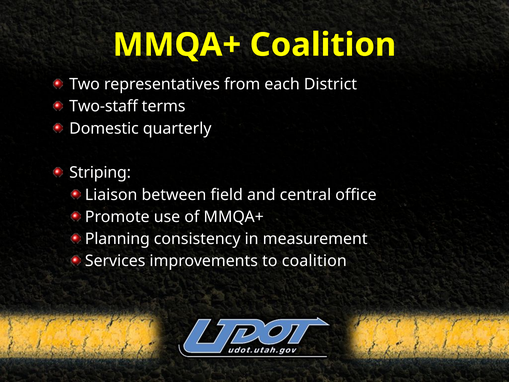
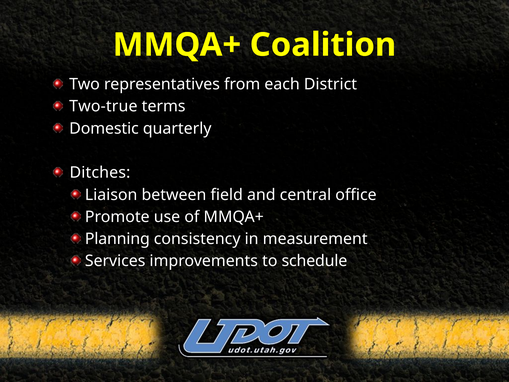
Two-staff: Two-staff -> Two-true (103, 106)
Striping: Striping -> Ditches (100, 173)
to coalition: coalition -> schedule (314, 261)
